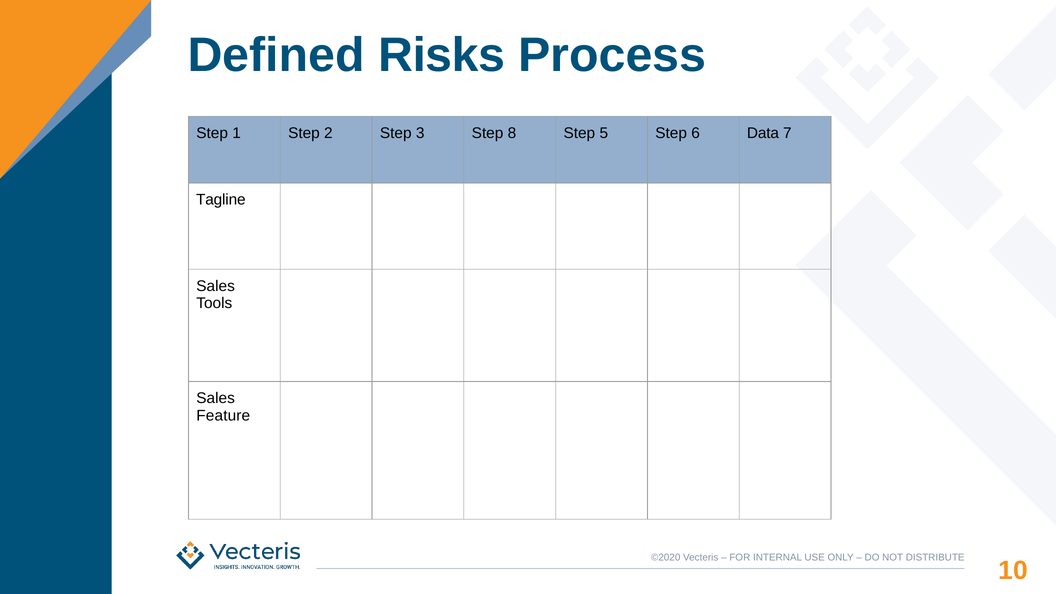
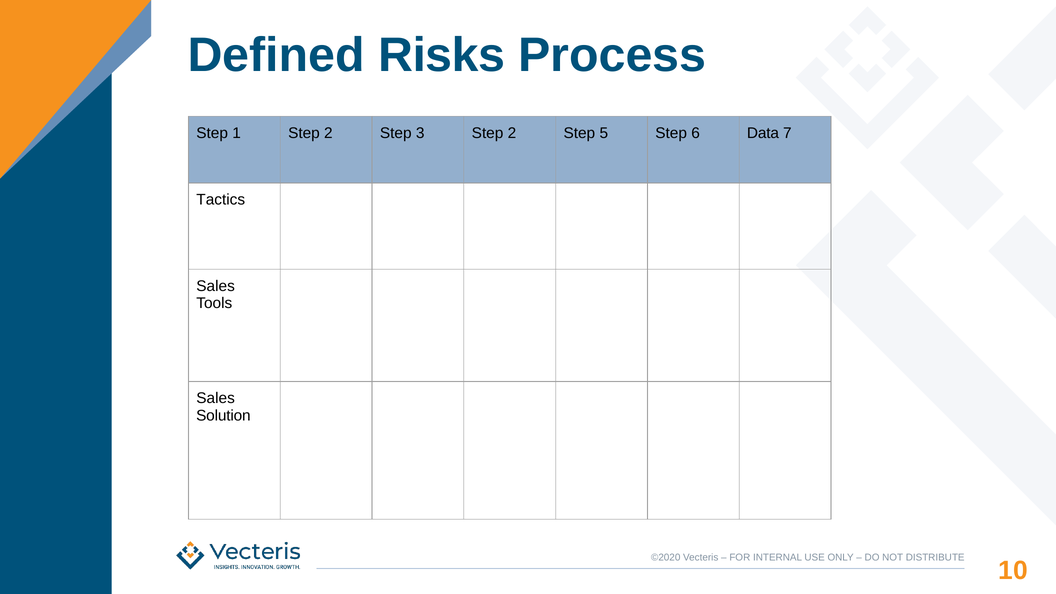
3 Step 8: 8 -> 2 (512, 133)
Tagline: Tagline -> Tactics (221, 200)
Feature: Feature -> Solution (223, 416)
